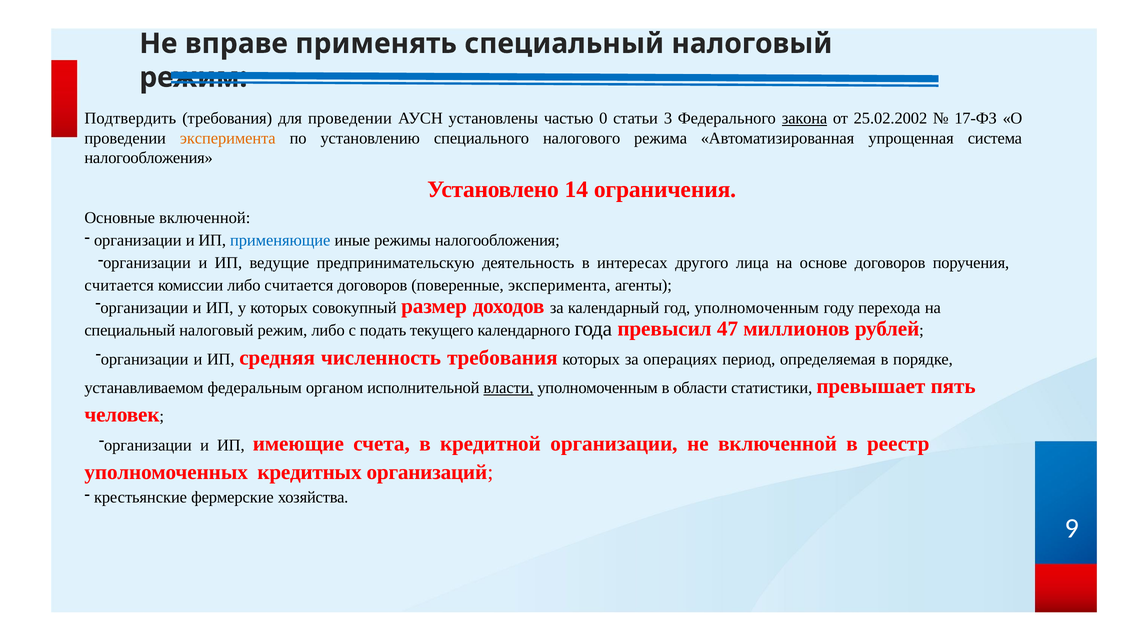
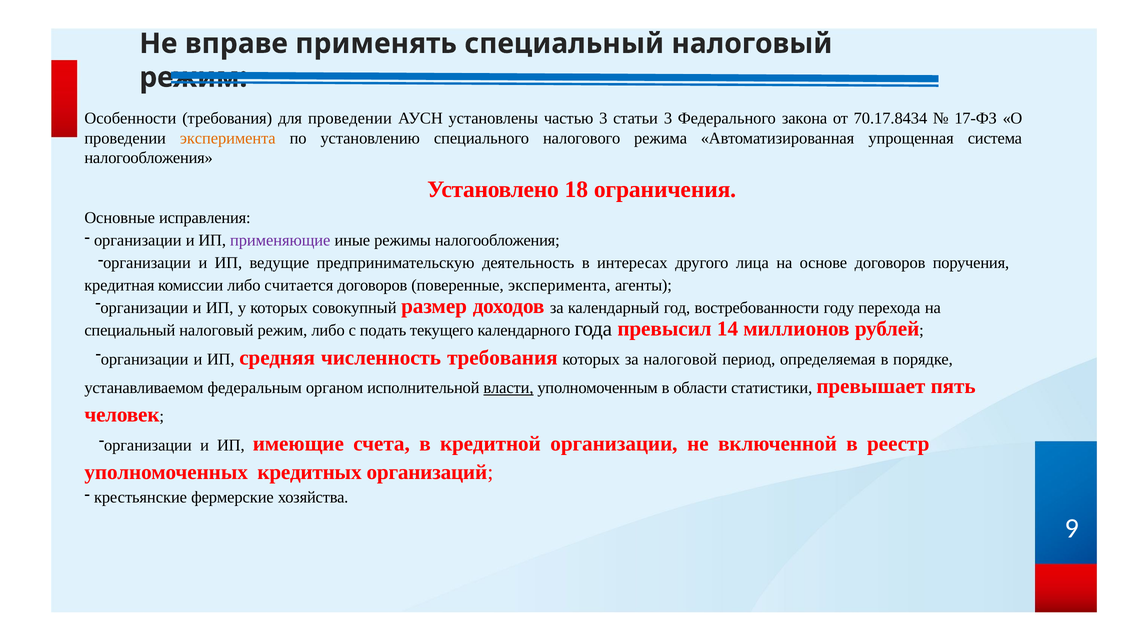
Подтвердить: Подтвердить -> Особенности (130, 118)
частью 0: 0 -> 3 (603, 118)
закона underline: present -> none (805, 118)
25.02.2002: 25.02.2002 -> 70.17.8434 (890, 118)
14: 14 -> 18 (576, 189)
Основные включенной: включенной -> исправления (205, 218)
применяющие colour: blue -> purple (280, 240)
считается: считается -> кредитная (119, 285)
год уполномоченным: уполномоченным -> востребованности (757, 308)
47: 47 -> 14 (728, 329)
операциях: операциях -> налоговой (680, 359)
